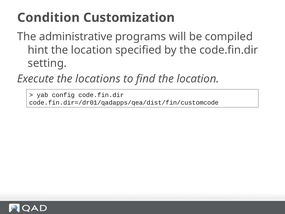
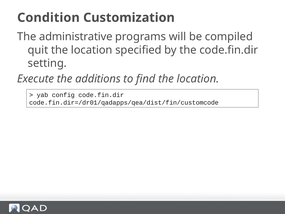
hint: hint -> quit (38, 50)
locations: locations -> additions (98, 79)
